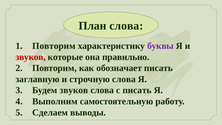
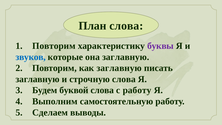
звуков colour: red -> blue (31, 57)
она правильно: правильно -> заглавную (126, 57)
как обозначает: обозначает -> заглавную (119, 68)
Будем звуков: звуков -> буквой (74, 90)
с писать: писать -> работу (137, 90)
